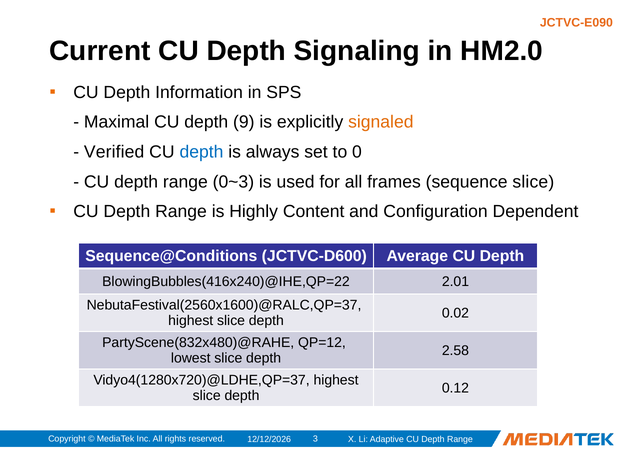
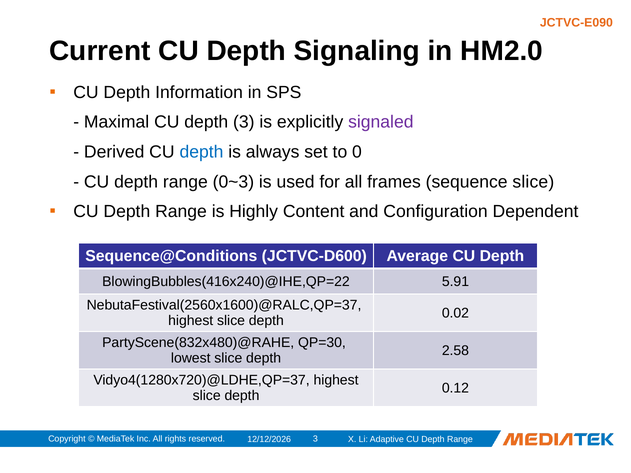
depth 9: 9 -> 3 (244, 122)
signaled colour: orange -> purple (381, 122)
Verified: Verified -> Derived (114, 152)
2.01: 2.01 -> 5.91 (455, 282)
QP=12: QP=12 -> QP=30 (322, 343)
